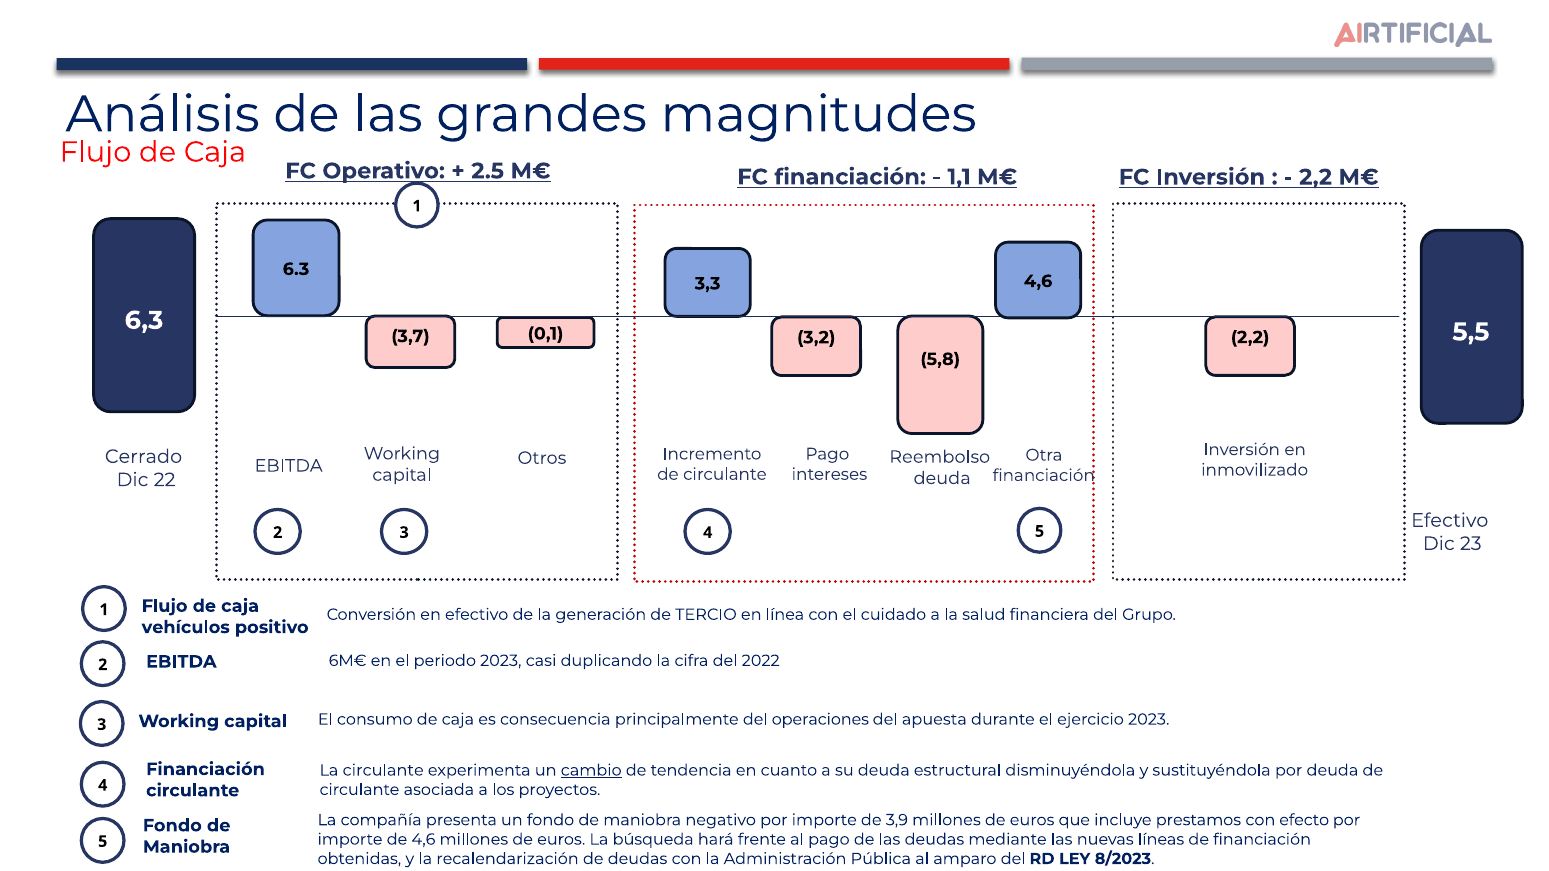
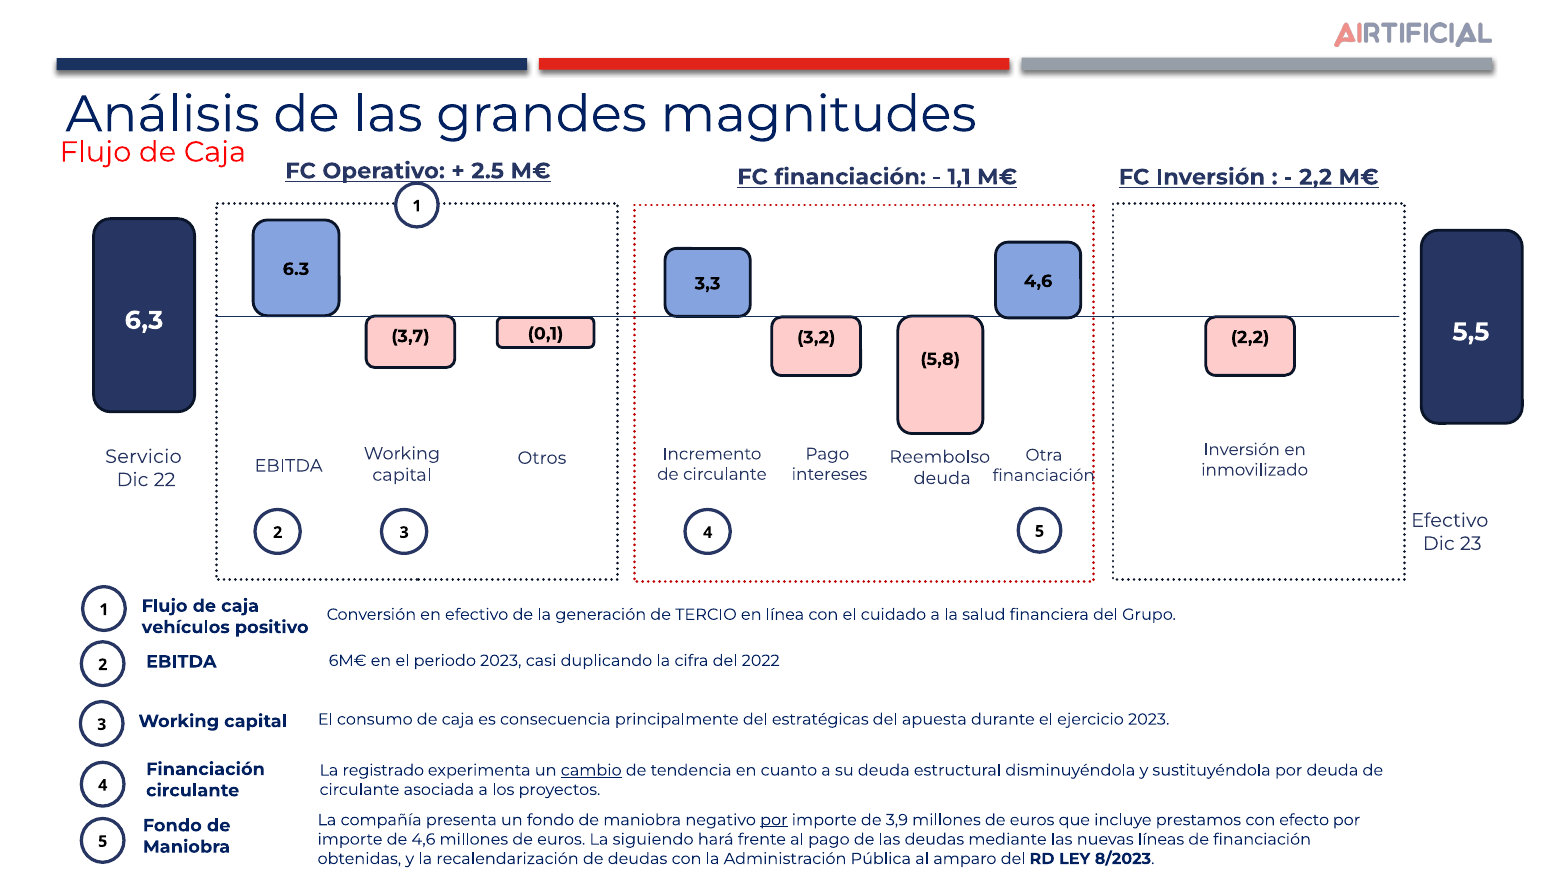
Cerrado: Cerrado -> Servicio (143, 457)
operaciones: operaciones -> estratégicas (820, 720)
La circulante: circulante -> registrado (383, 771)
por underline: none -> present (774, 820)
búsqueda: búsqueda -> siguiendo (653, 840)
